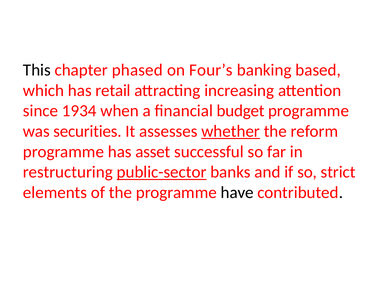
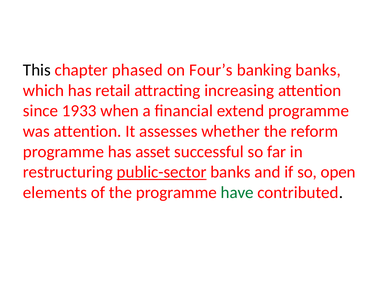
banking based: based -> banks (318, 70)
1934: 1934 -> 1933 (79, 111)
budget: budget -> extend (241, 111)
was securities: securities -> attention (88, 131)
whether underline: present -> none (231, 131)
strict: strict -> open (338, 172)
have colour: black -> green (237, 193)
